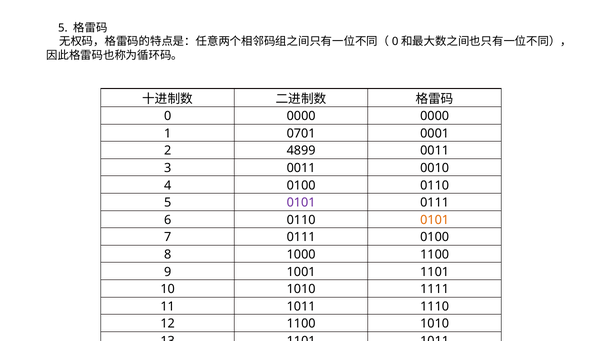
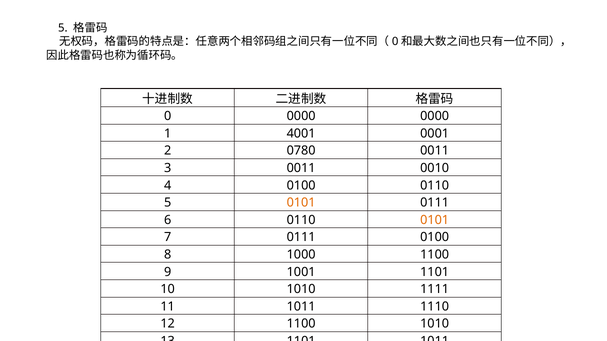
0701: 0701 -> 4001 (301, 134)
4899: 4899 -> 0780 (301, 151)
0101 colour: purple -> orange (301, 203)
